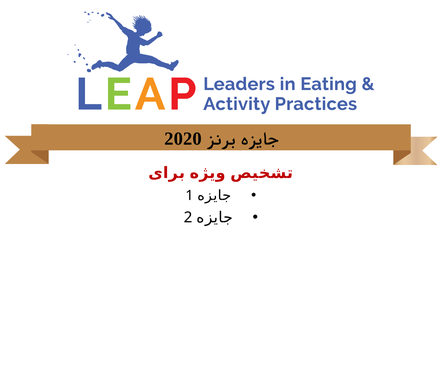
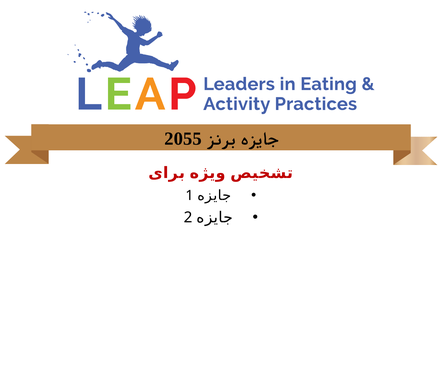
2020: 2020 -> 2055 (183, 139)
